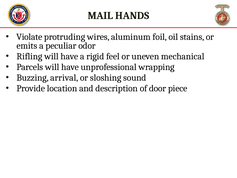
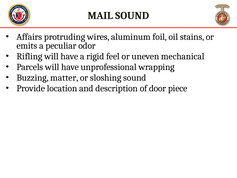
MAIL HANDS: HANDS -> SOUND (132, 16)
Violate: Violate -> Affairs (29, 37)
arrival: arrival -> matter (64, 78)
